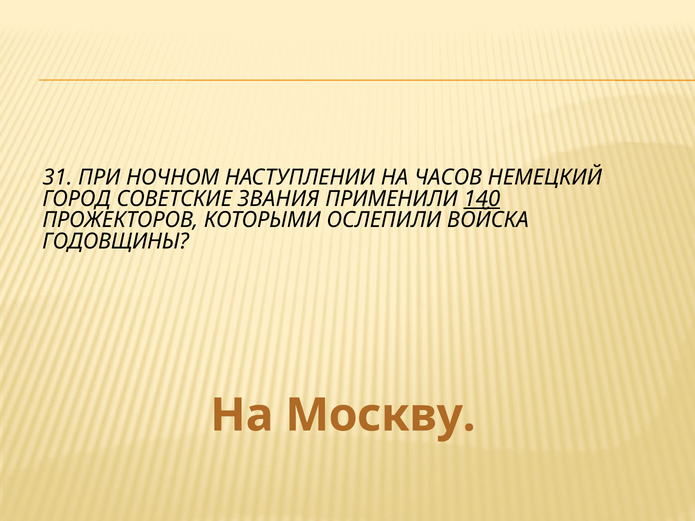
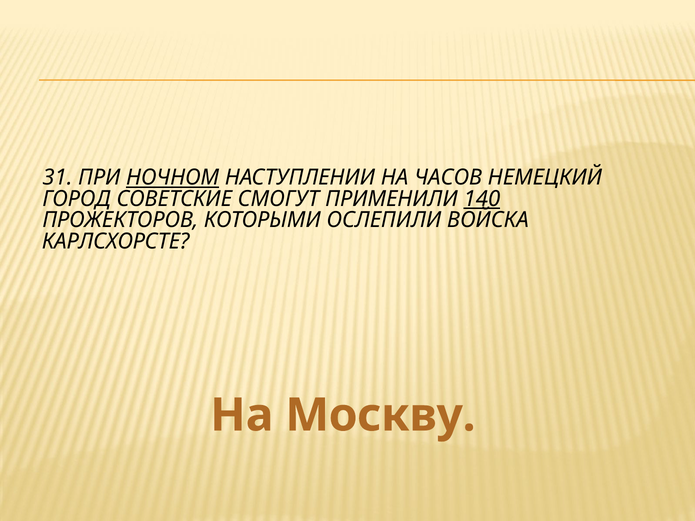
НОЧНОМ underline: none -> present (173, 178)
ЗВАНИЯ: ЗВАНИЯ -> СМОГУТ (279, 199)
ГОДОВЩИНЫ: ГОДОВЩИНЫ -> КАРЛСХОРСТЕ (116, 242)
